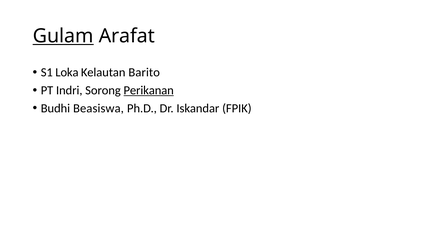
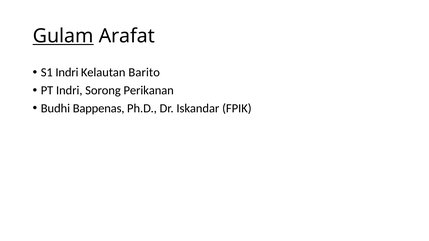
S1 Loka: Loka -> Indri (67, 73)
Perikanan underline: present -> none (149, 91)
Beasiswa: Beasiswa -> Bappenas (99, 109)
